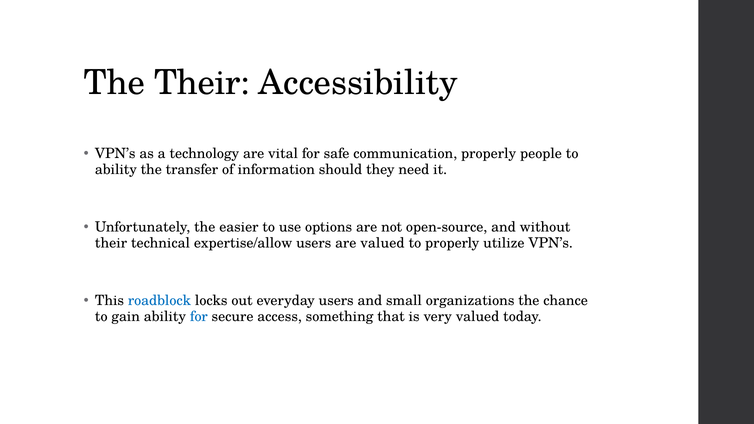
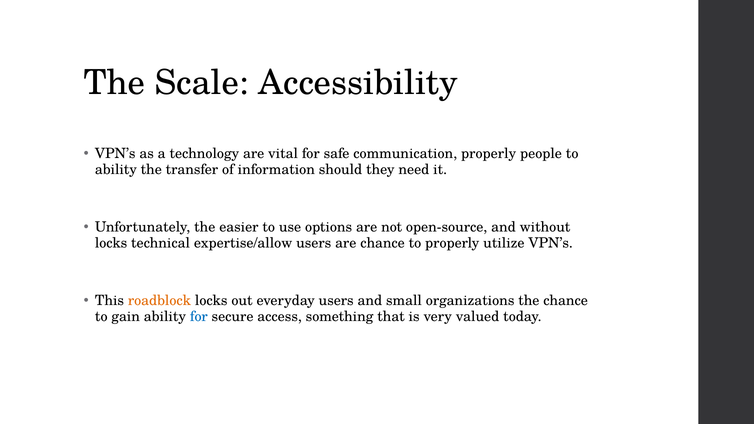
The Their: Their -> Scale (202, 83)
their: their -> locks (111, 243)
are valued: valued -> chance (383, 243)
roadblock colour: blue -> orange (160, 301)
